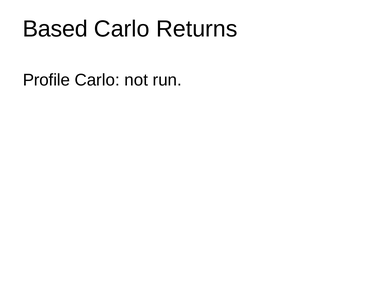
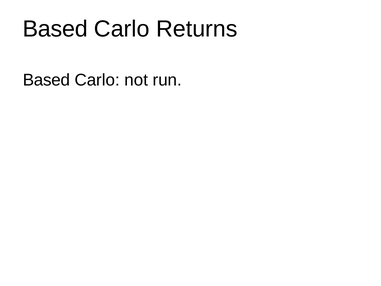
Profile: Profile -> Based (46, 80)
